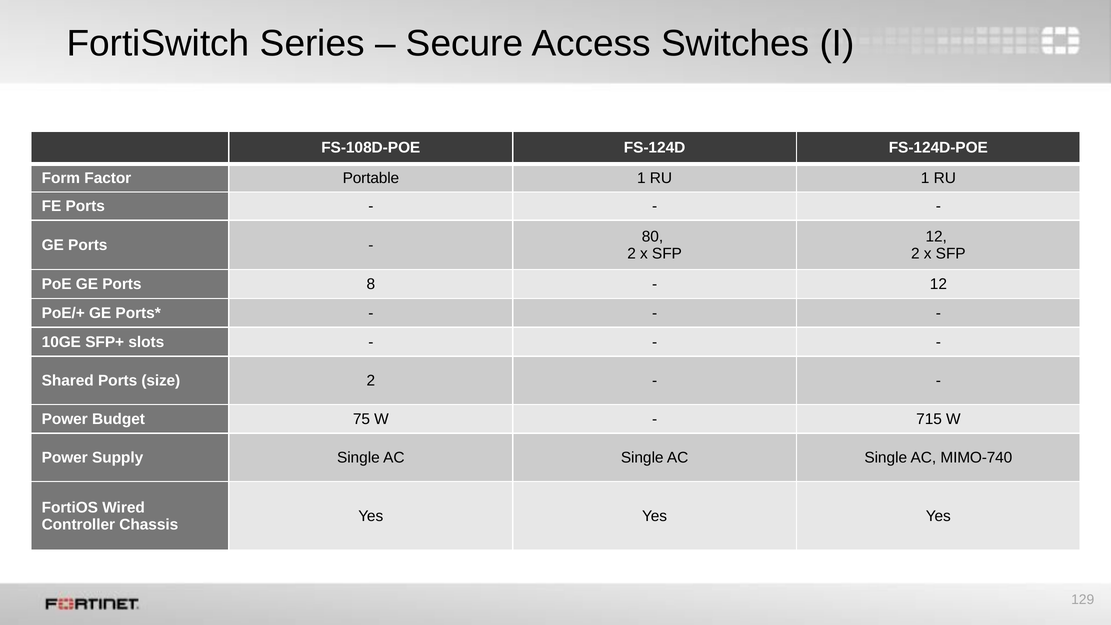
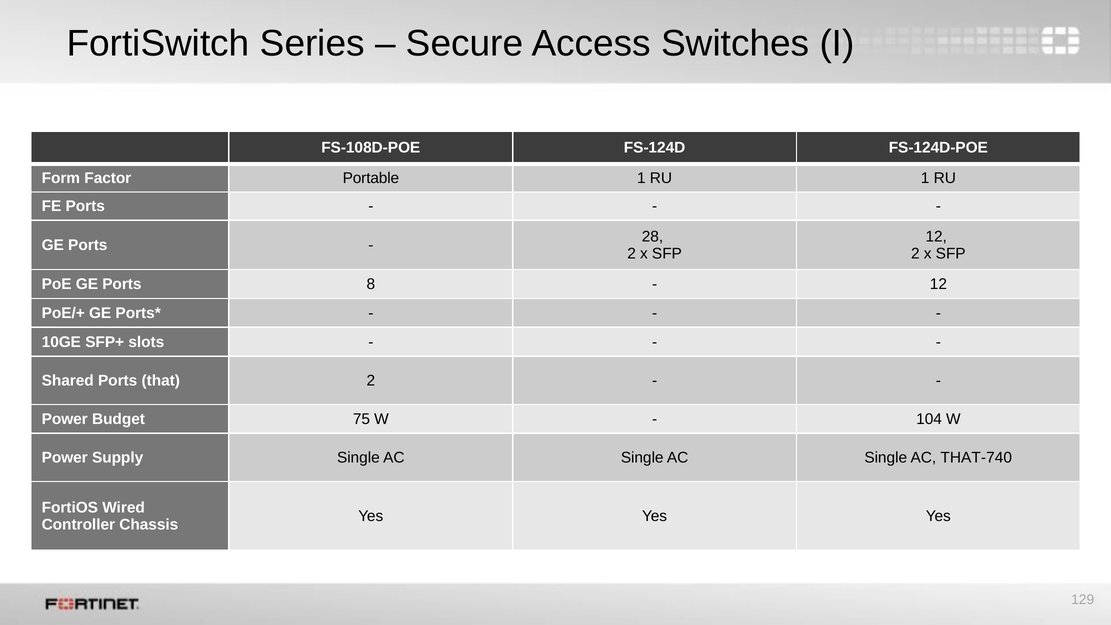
80: 80 -> 28 (652, 236)
size: size -> that (161, 380)
715: 715 -> 104 (929, 419)
MIMO-740: MIMO-740 -> THAT-740 (976, 458)
